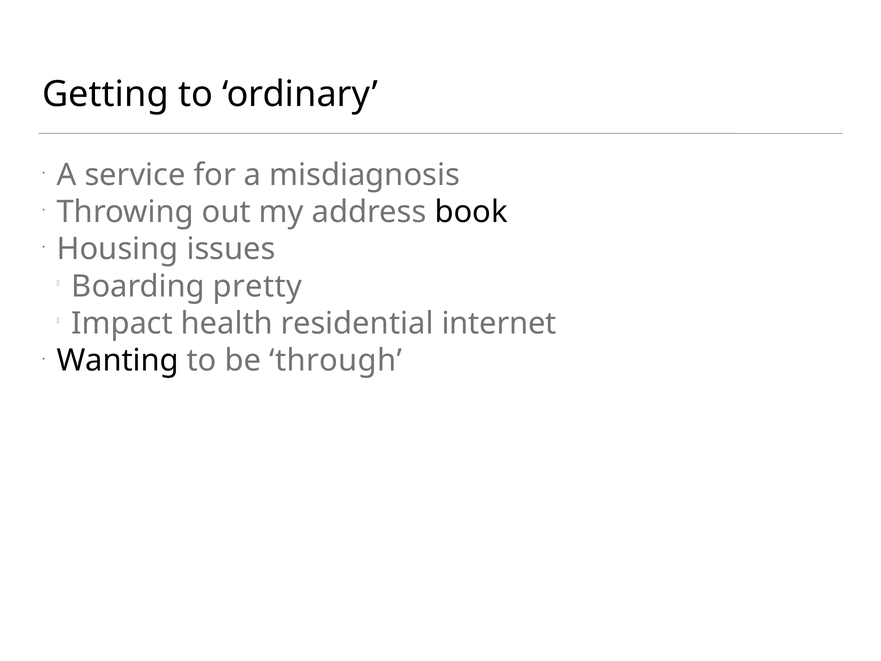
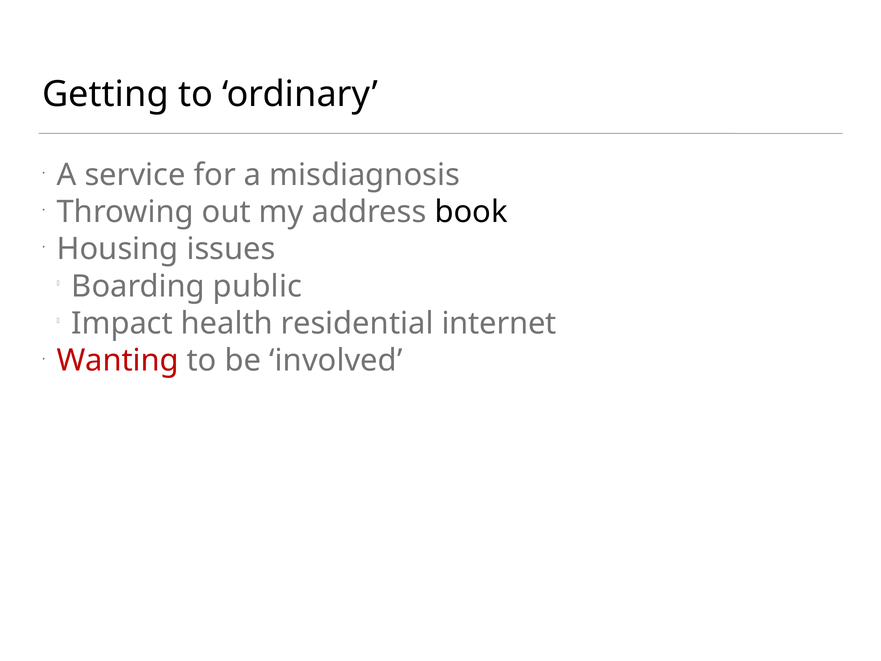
pretty: pretty -> public (258, 286)
Wanting colour: black -> red (118, 361)
through: through -> involved (336, 361)
